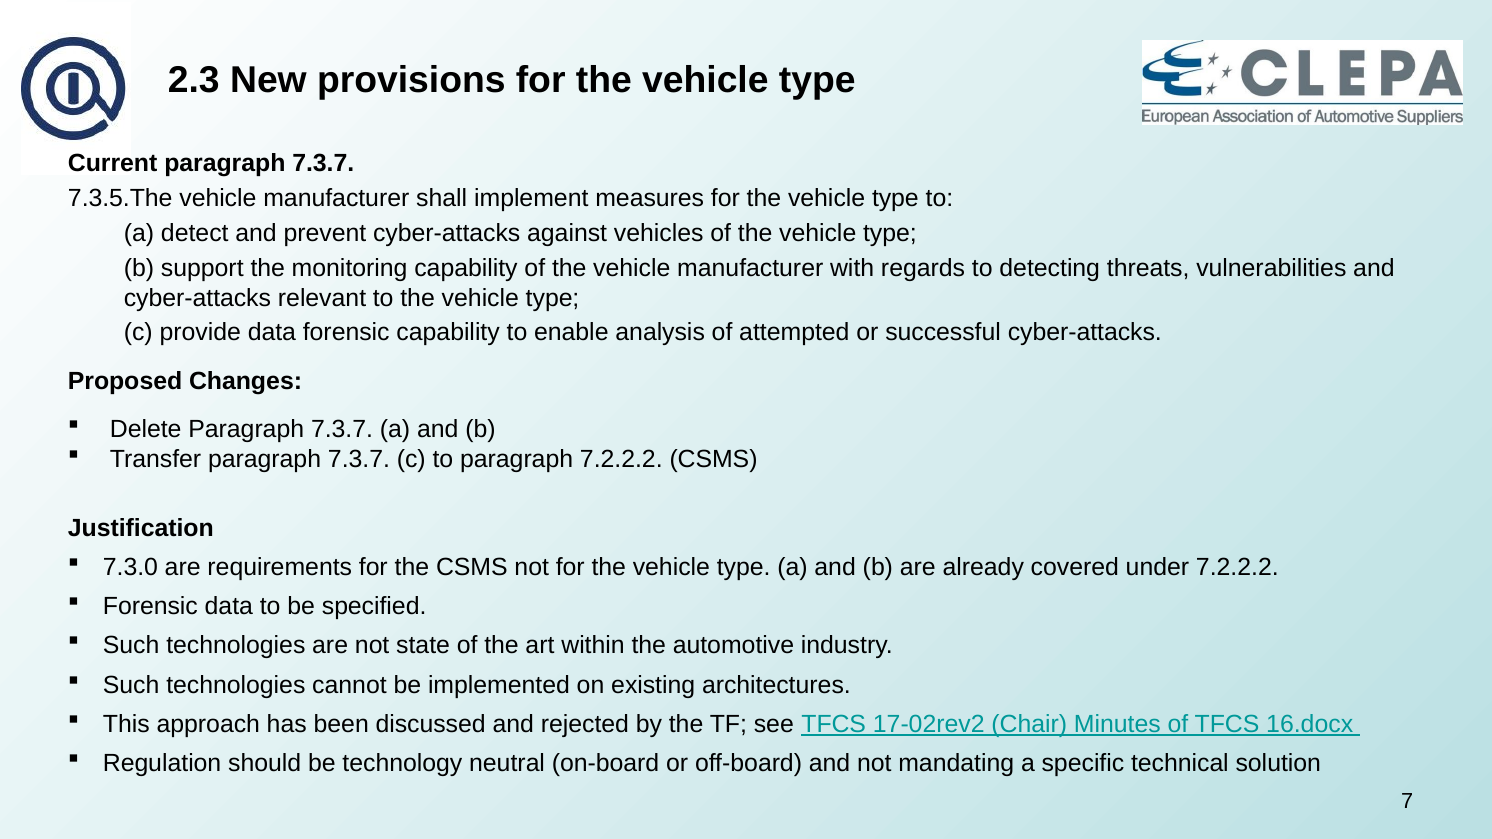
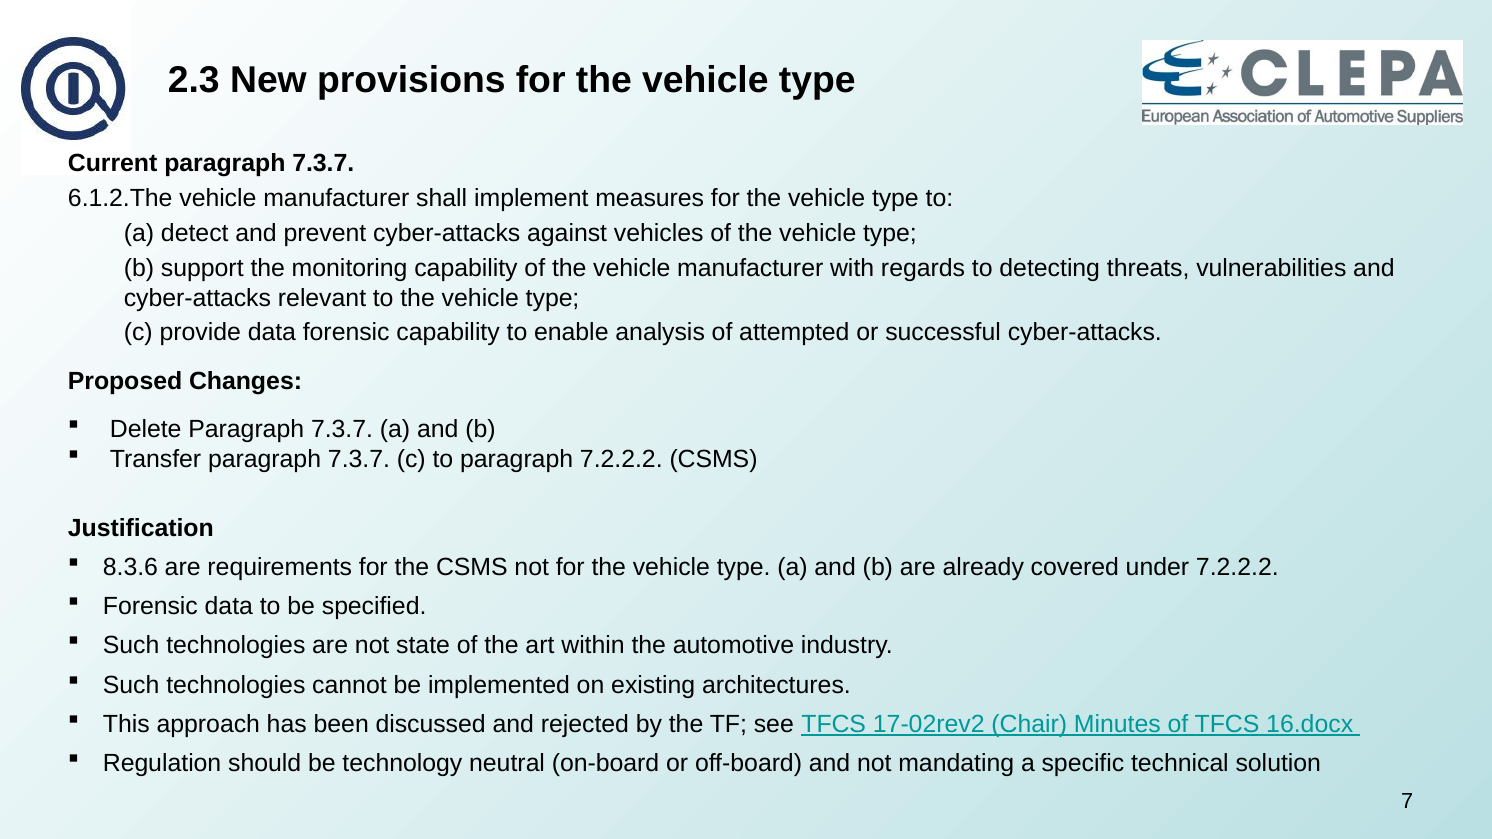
7.3.5.The: 7.3.5.The -> 6.1.2.The (120, 199)
7.3.0: 7.3.0 -> 8.3.6 (130, 568)
